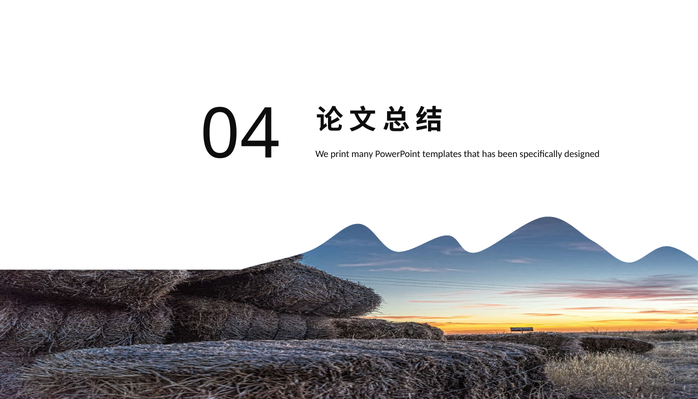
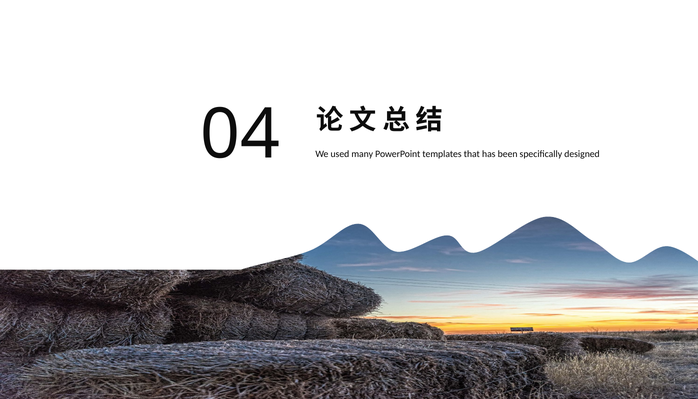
print: print -> used (340, 154)
